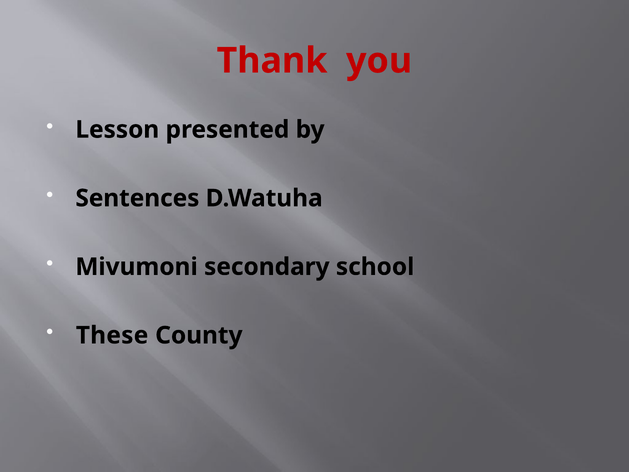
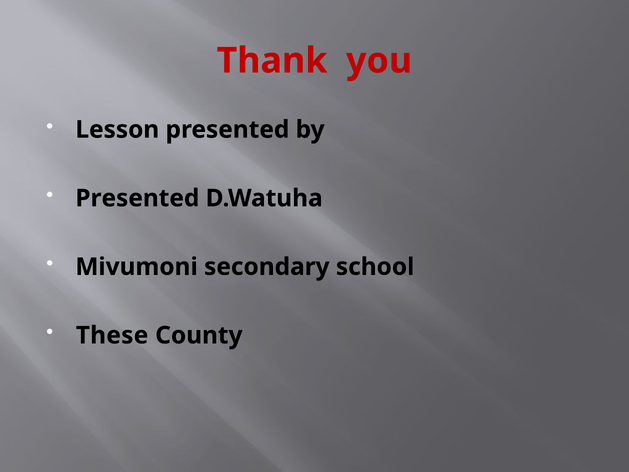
Sentences: Sentences -> Presented (137, 198)
